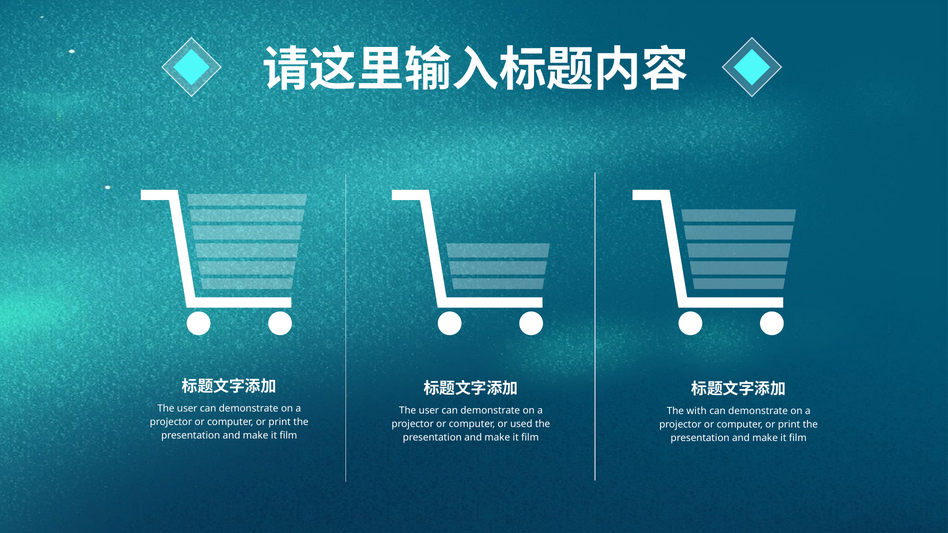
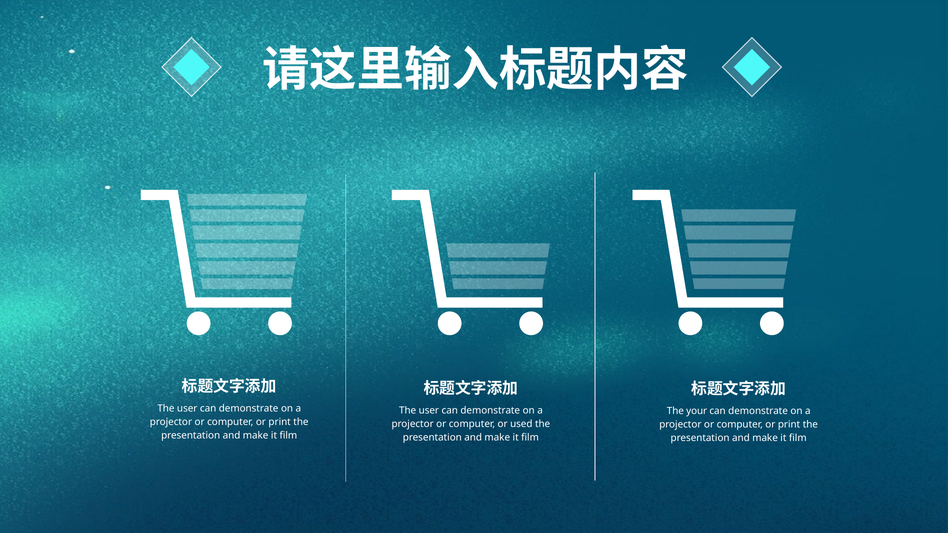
with: with -> your (697, 411)
